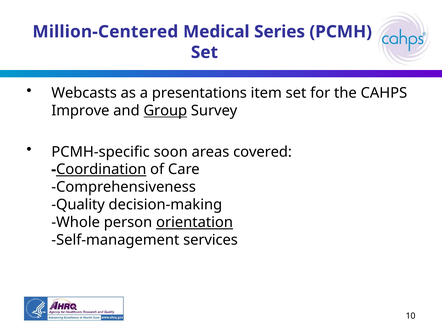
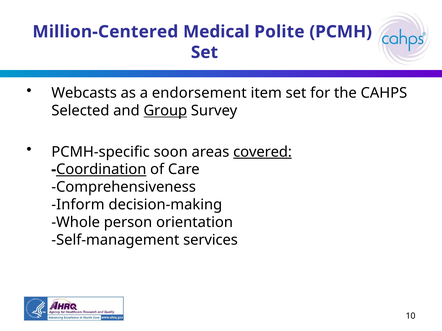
Series: Series -> Polite (279, 32)
presentations: presentations -> endorsement (199, 93)
Improve: Improve -> Selected (80, 111)
covered underline: none -> present (263, 152)
Quality: Quality -> Inform (78, 205)
orientation underline: present -> none (195, 223)
